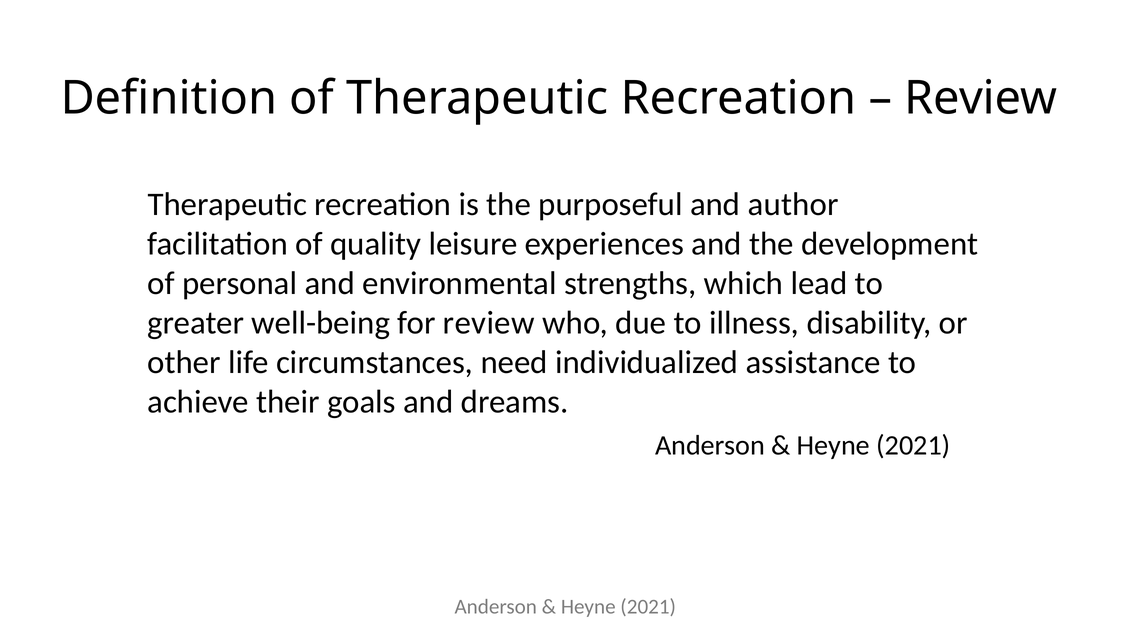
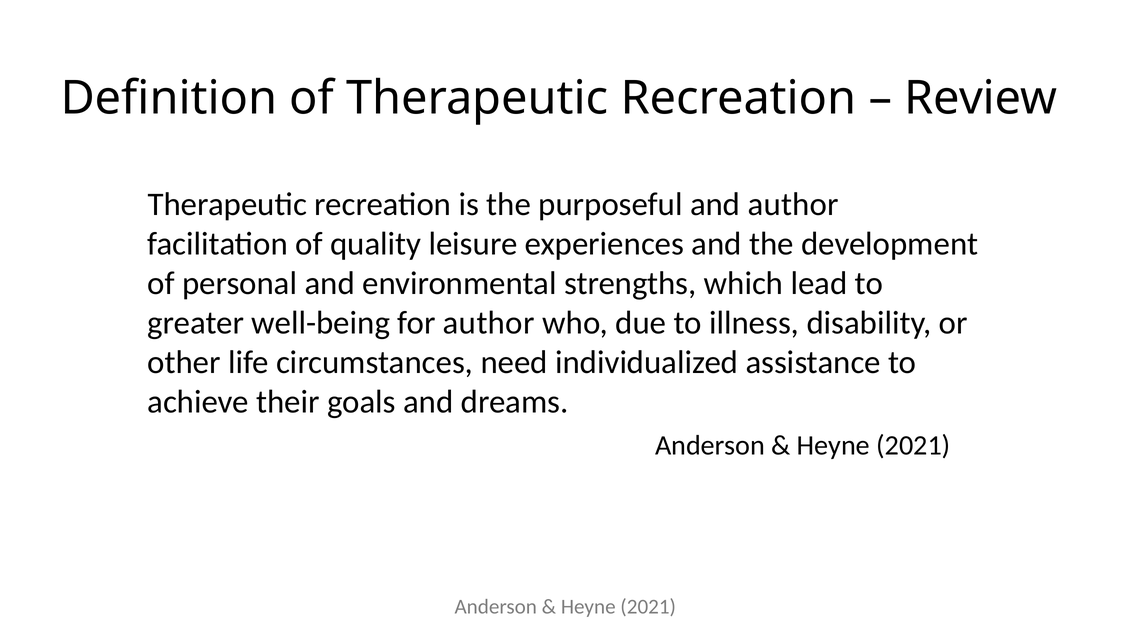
for review: review -> author (489, 323)
